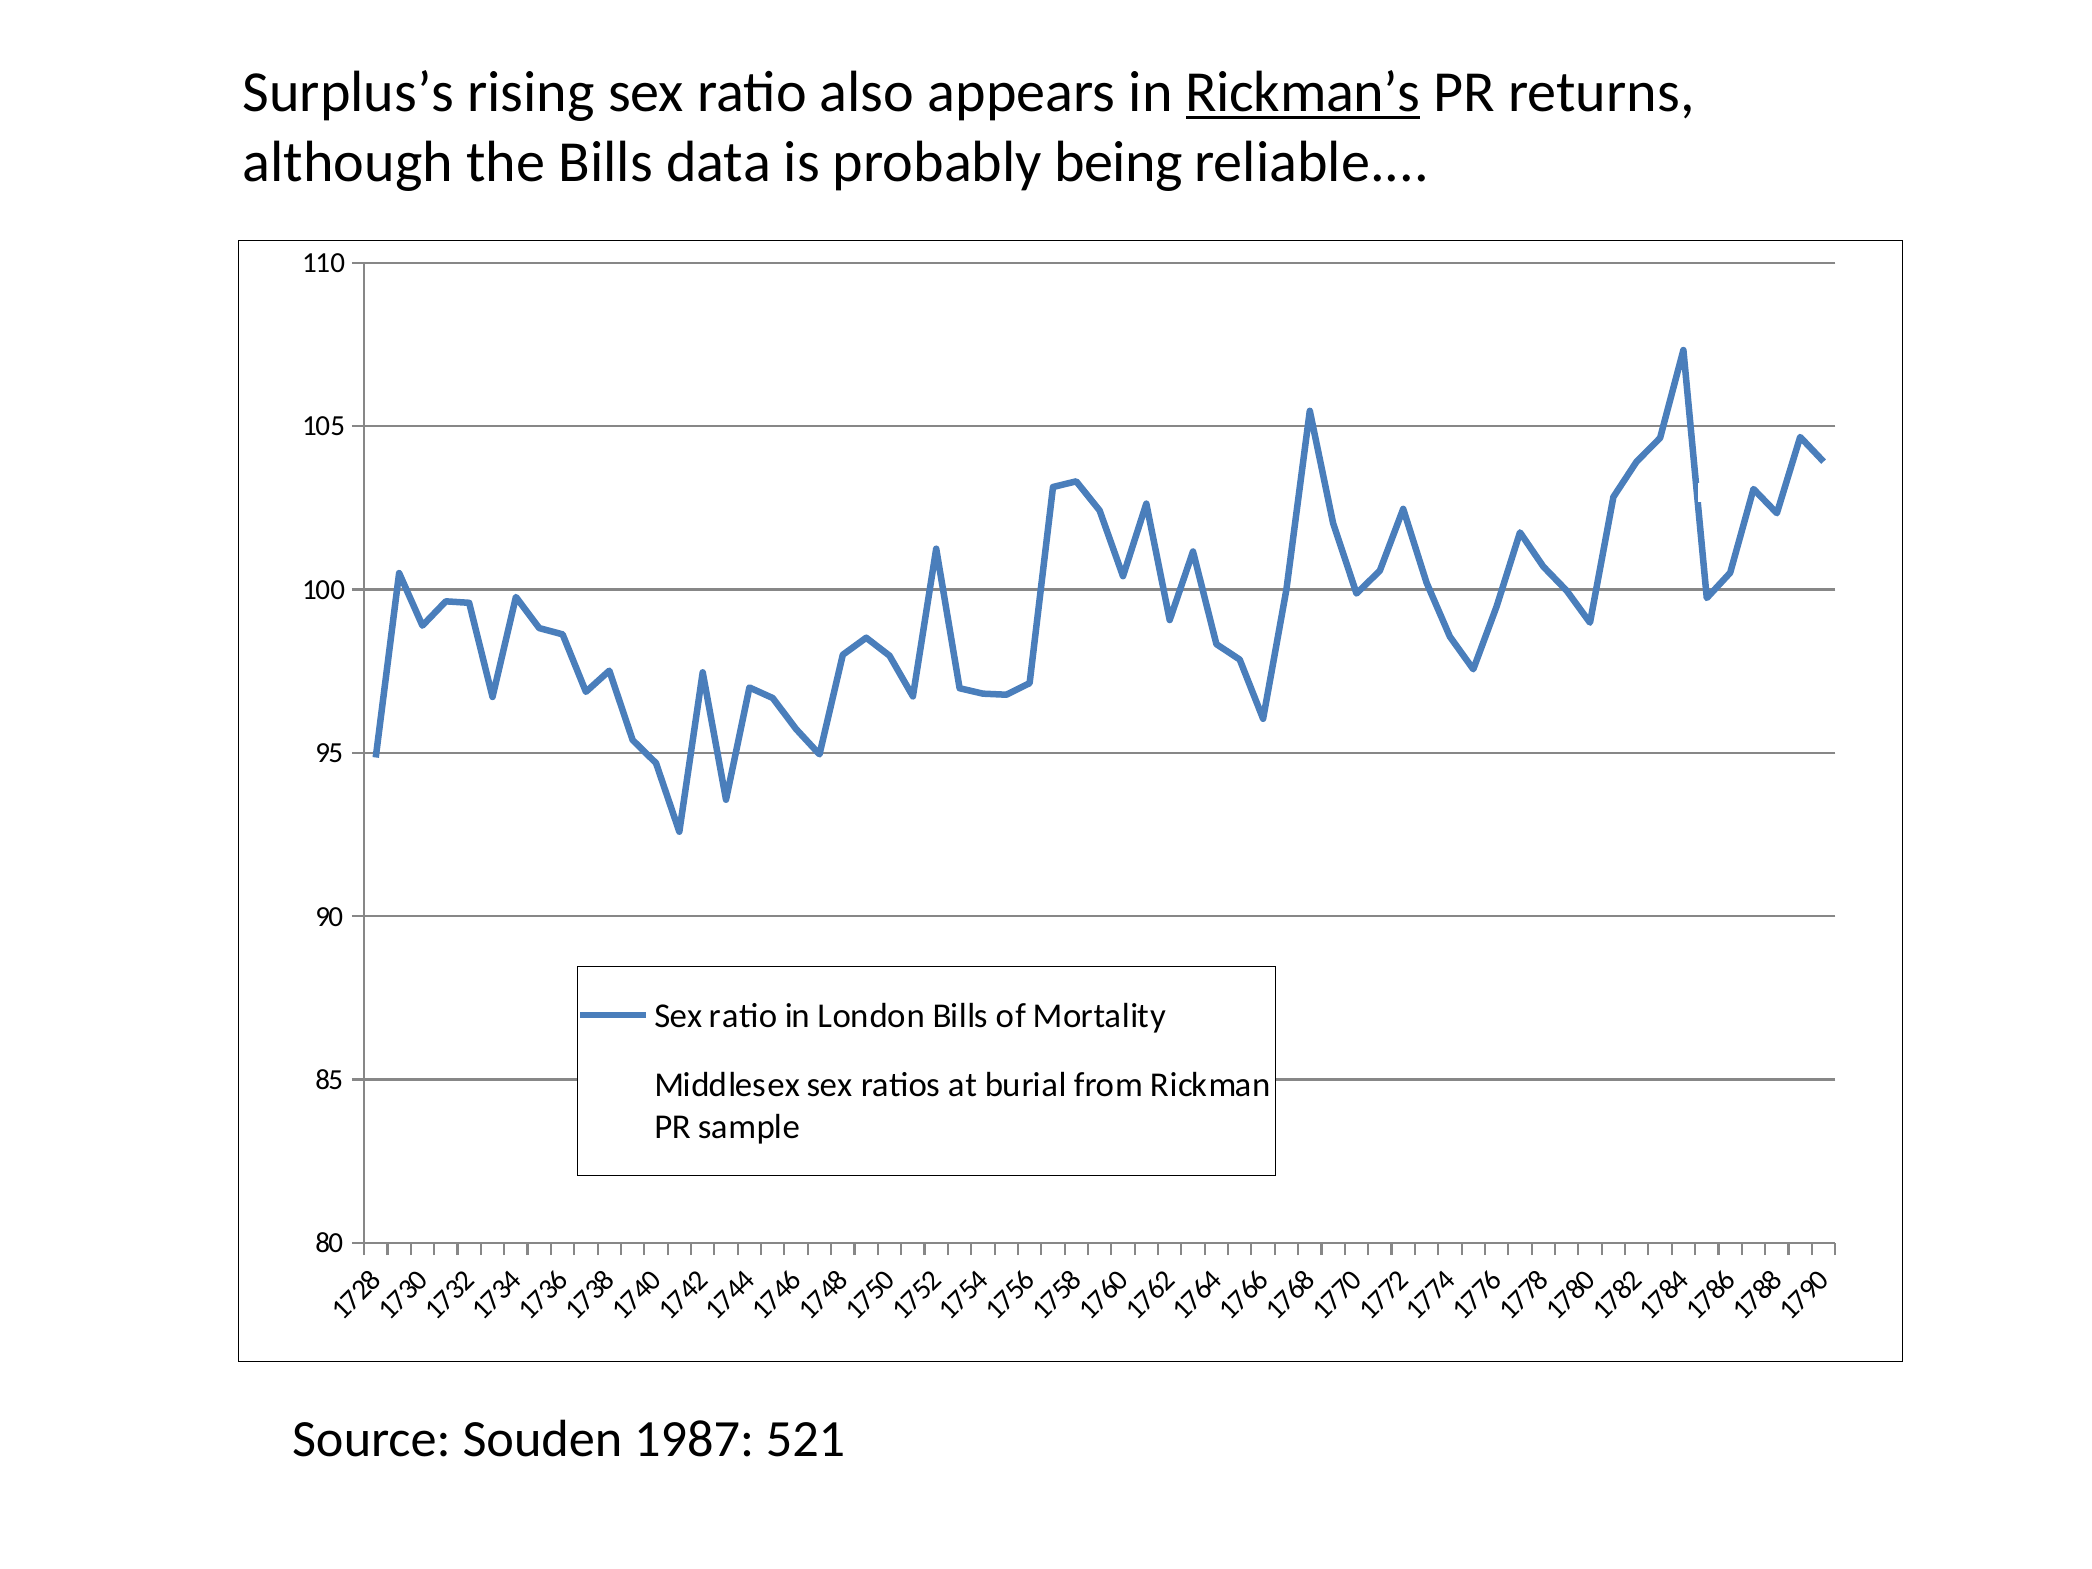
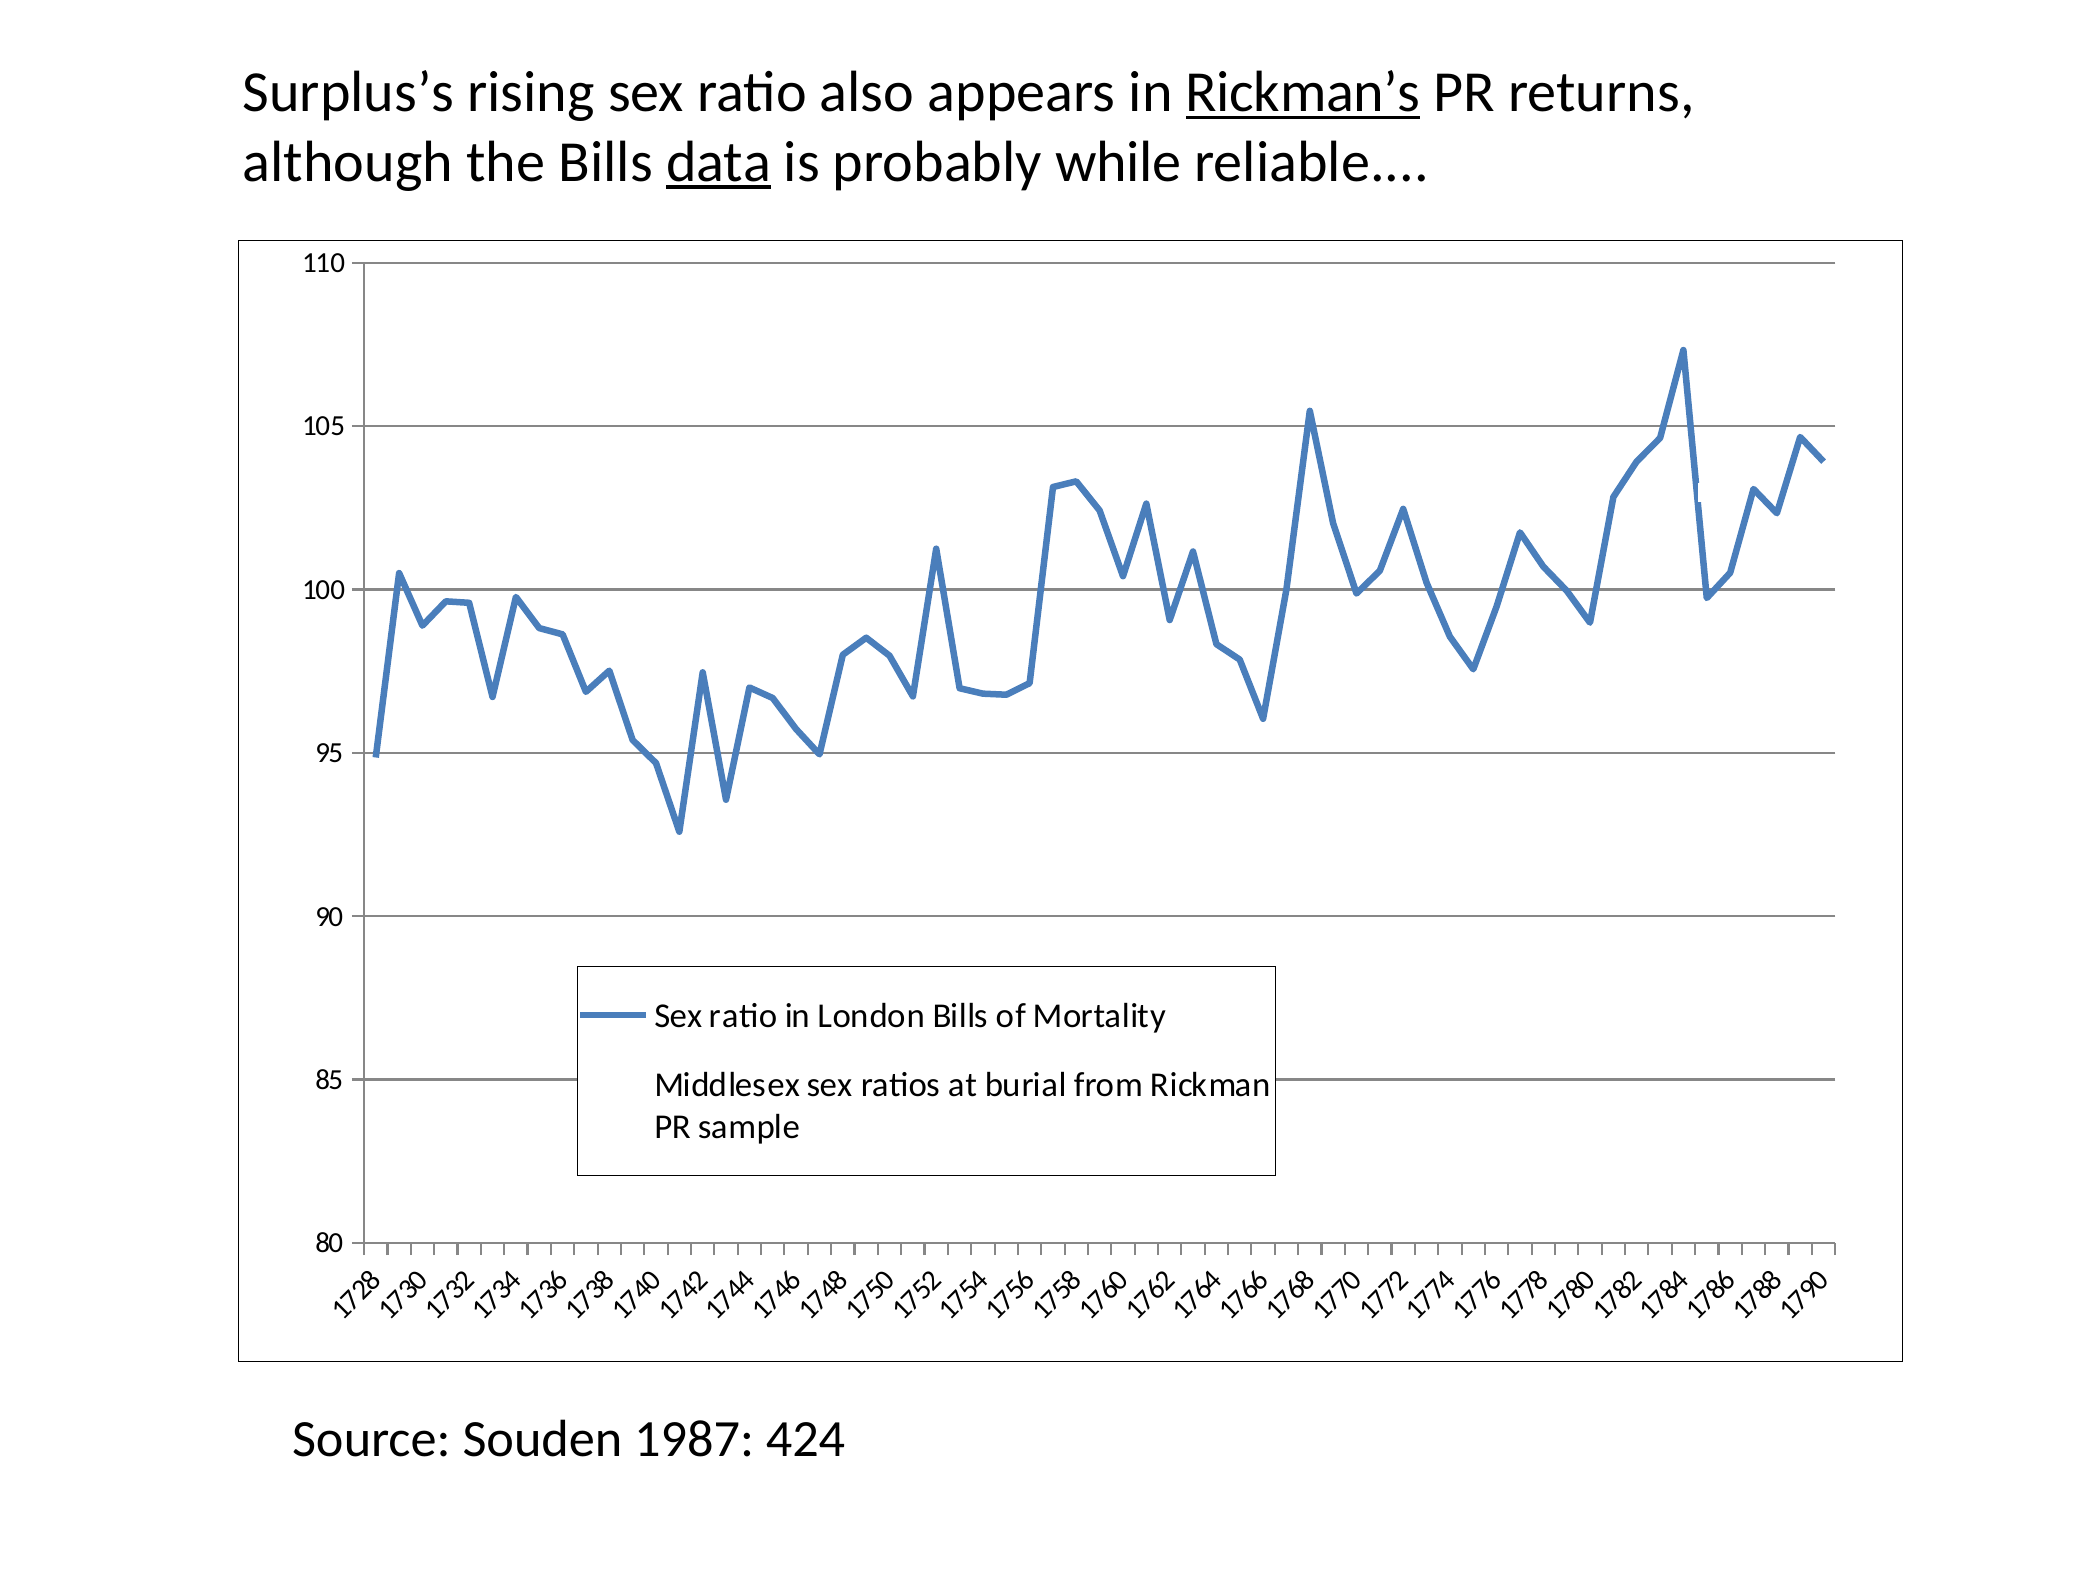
data underline: none -> present (718, 162)
being: being -> while (1119, 162)
521: 521 -> 424 (805, 1439)
